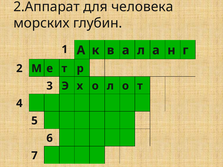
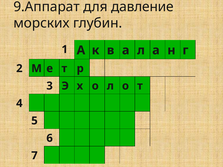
2.Аппарат: 2.Аппарат -> 9.Аппарат (47, 7)
человека: человека -> давление (142, 7)
